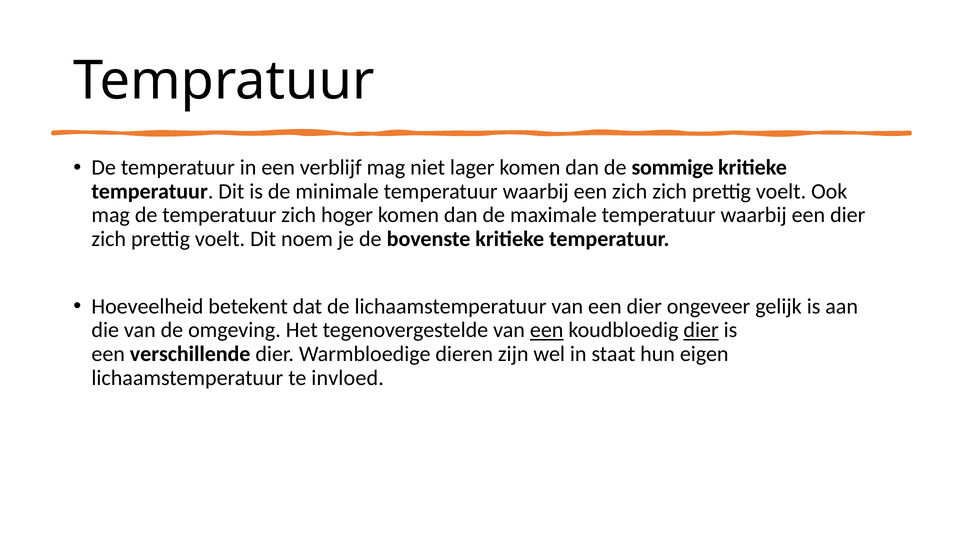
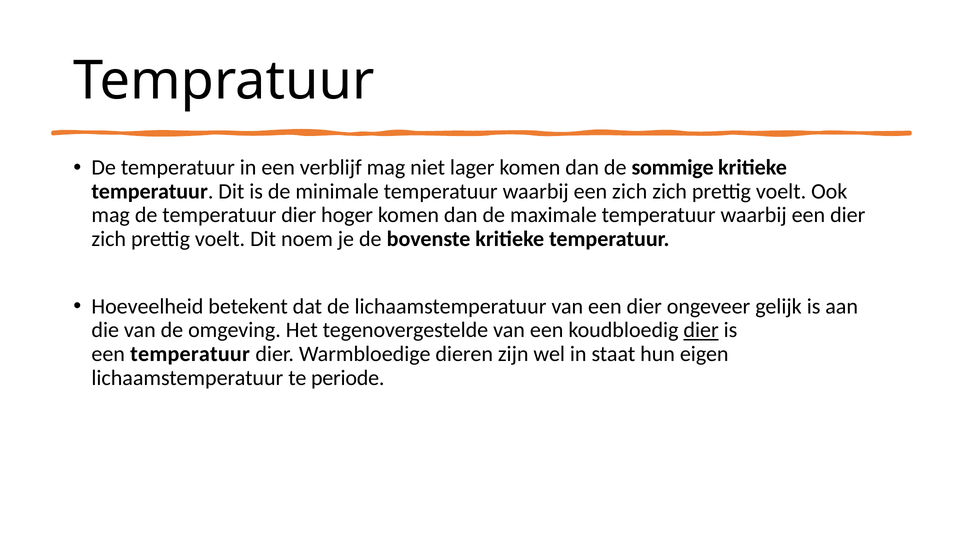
de temperatuur zich: zich -> dier (299, 215)
een underline: present -> none (547, 331)
een verschillende: verschillende -> temperatuur (190, 354)
invloed: invloed -> periode (348, 378)
